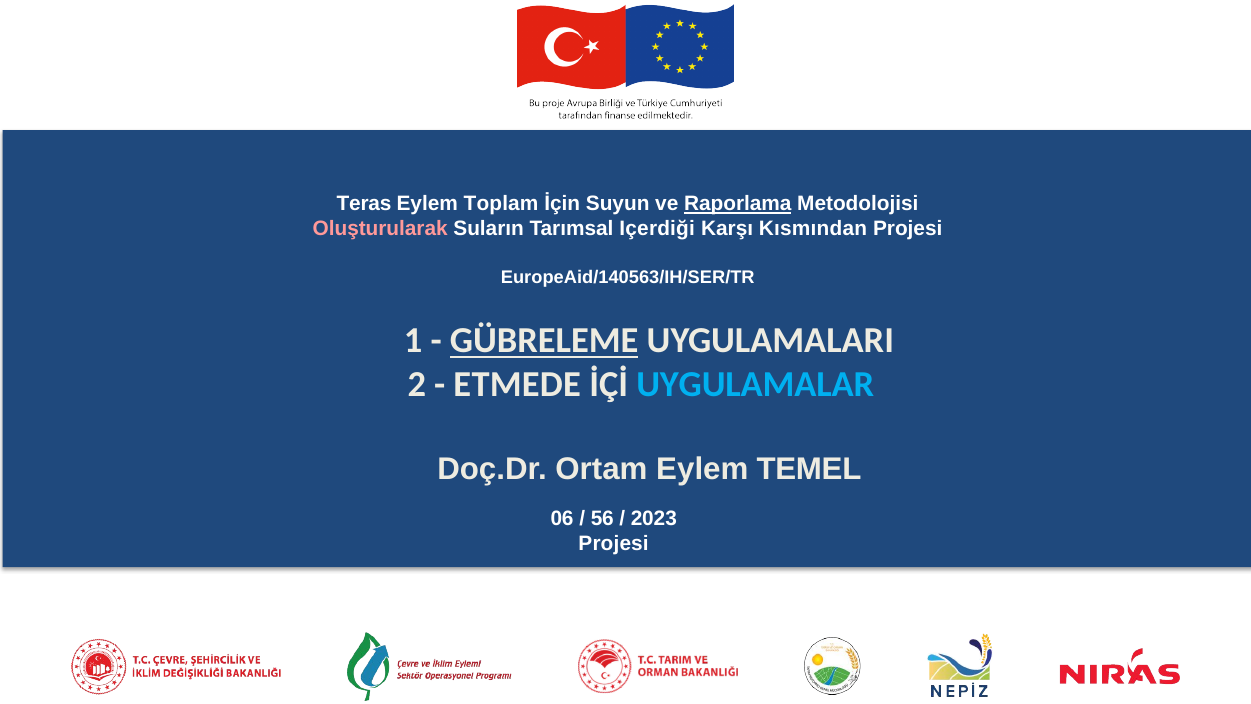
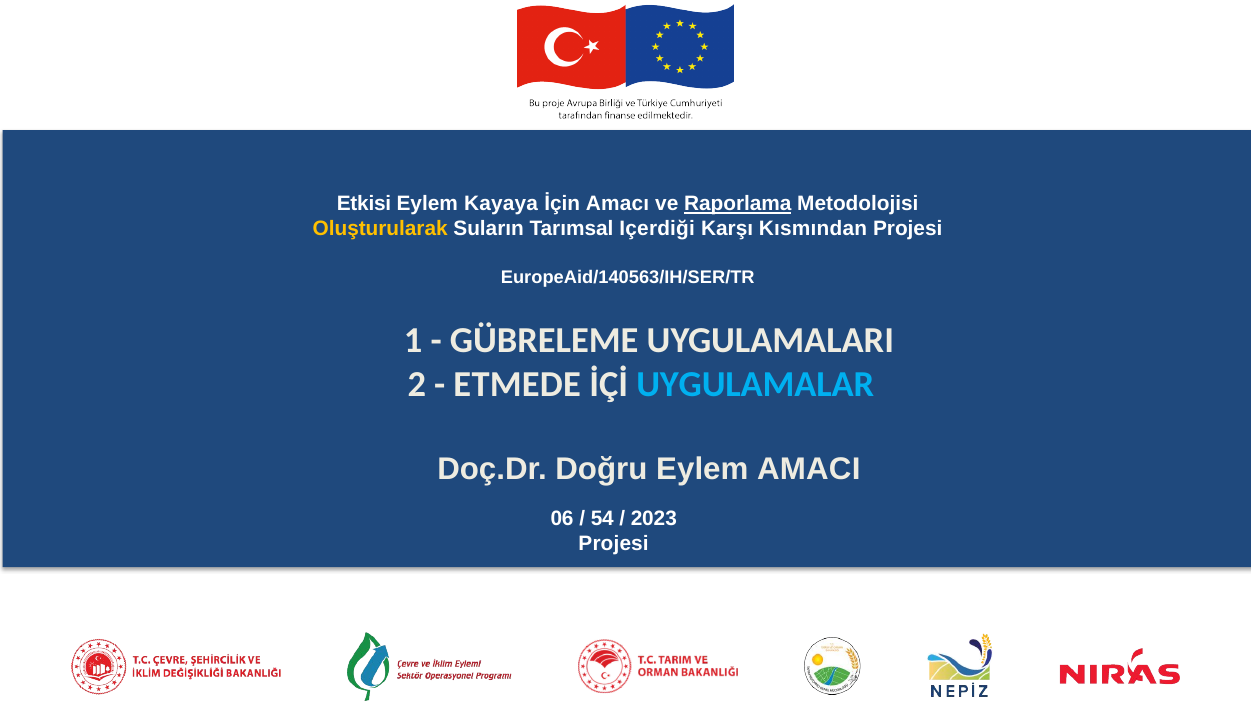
Teras: Teras -> Etkisi (364, 204)
Toplam: Toplam -> Kayaya (501, 204)
Suyun: Suyun -> Amacı (618, 204)
Oluşturularak colour: pink -> yellow (380, 229)
GÜBRELEME underline: present -> none (544, 341)
Ortam: Ortam -> Doğru (601, 469)
TEMEL: TEMEL -> AMACI (809, 469)
56: 56 -> 54 (602, 518)
